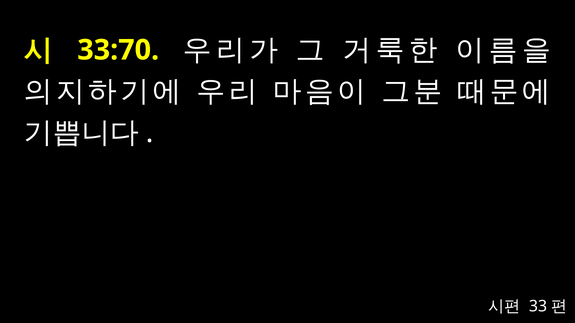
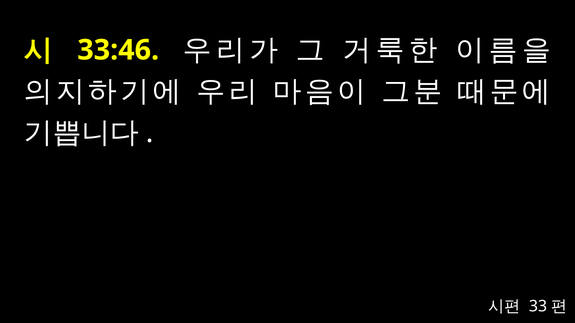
33:70: 33:70 -> 33:46 (118, 50)
